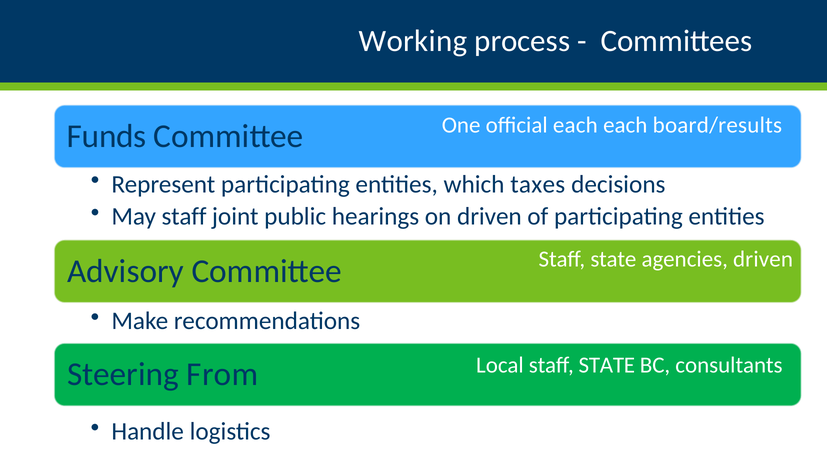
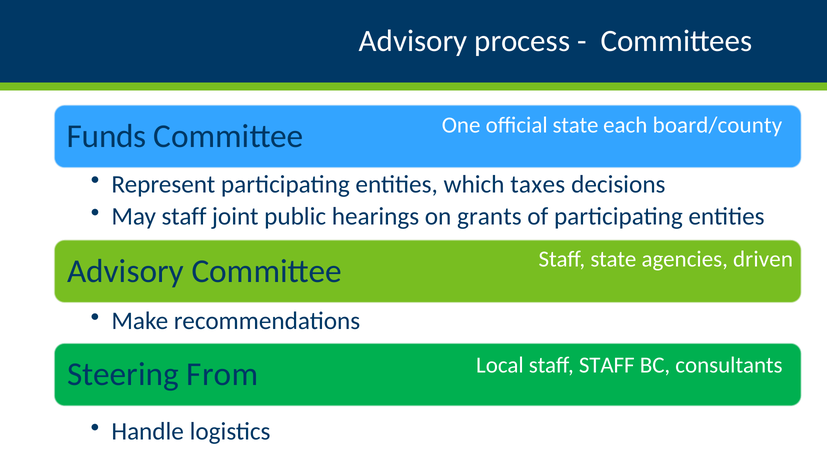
Working: Working -> Advisory (413, 41)
official each: each -> state (576, 125)
board/results: board/results -> board/county (717, 125)
on driven: driven -> grants (489, 217)
Local staff STATE: STATE -> STAFF (607, 365)
